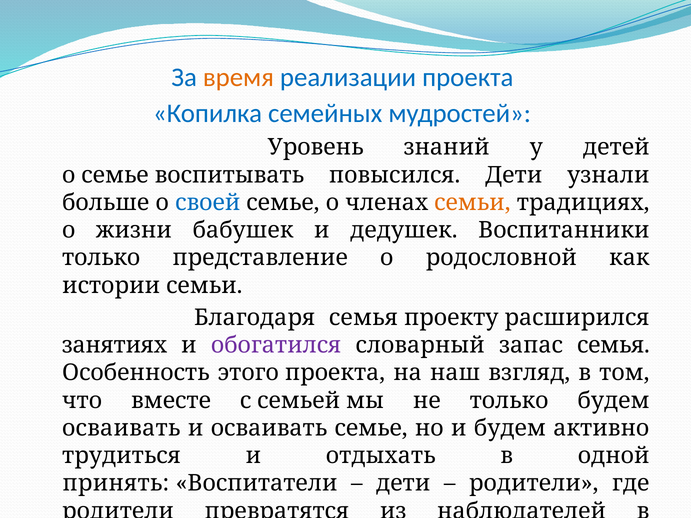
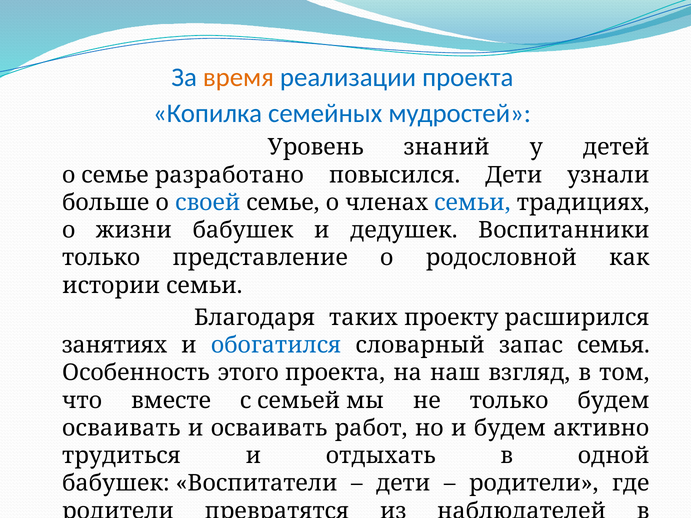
воспитывать: воспитывать -> разработано (229, 175)
семьи colour: orange -> blue (472, 203)
Благодаря семья: семья -> таких (363, 318)
обогатился colour: purple -> blue (276, 345)
осваивать семье: семье -> работ (371, 428)
принять: принять -> бабушек (116, 484)
